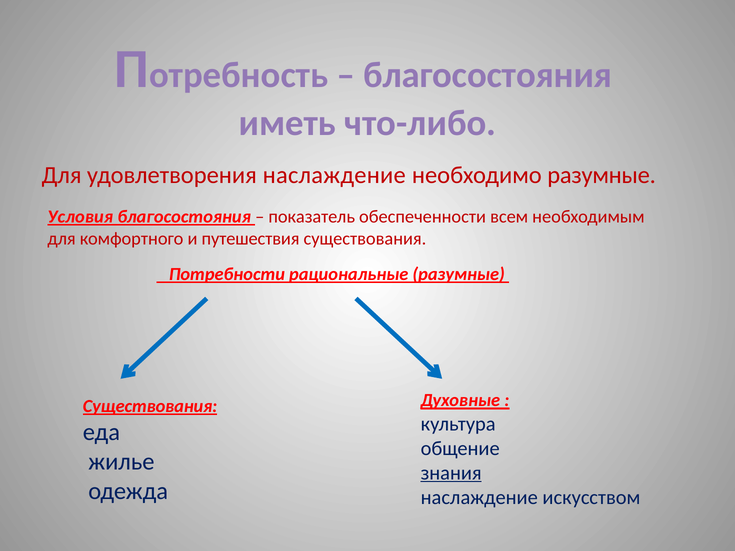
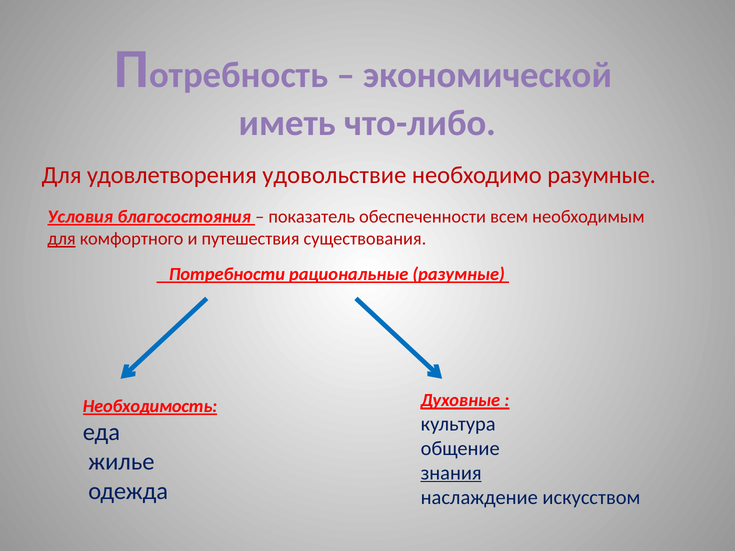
благосостояния: благосостояния -> экономической (488, 75)
удовлетворения наслаждение: наслаждение -> удовольствие (334, 175)
для underline: none -> present (62, 239)
Существования: Существования -> Необходимость (150, 406)
